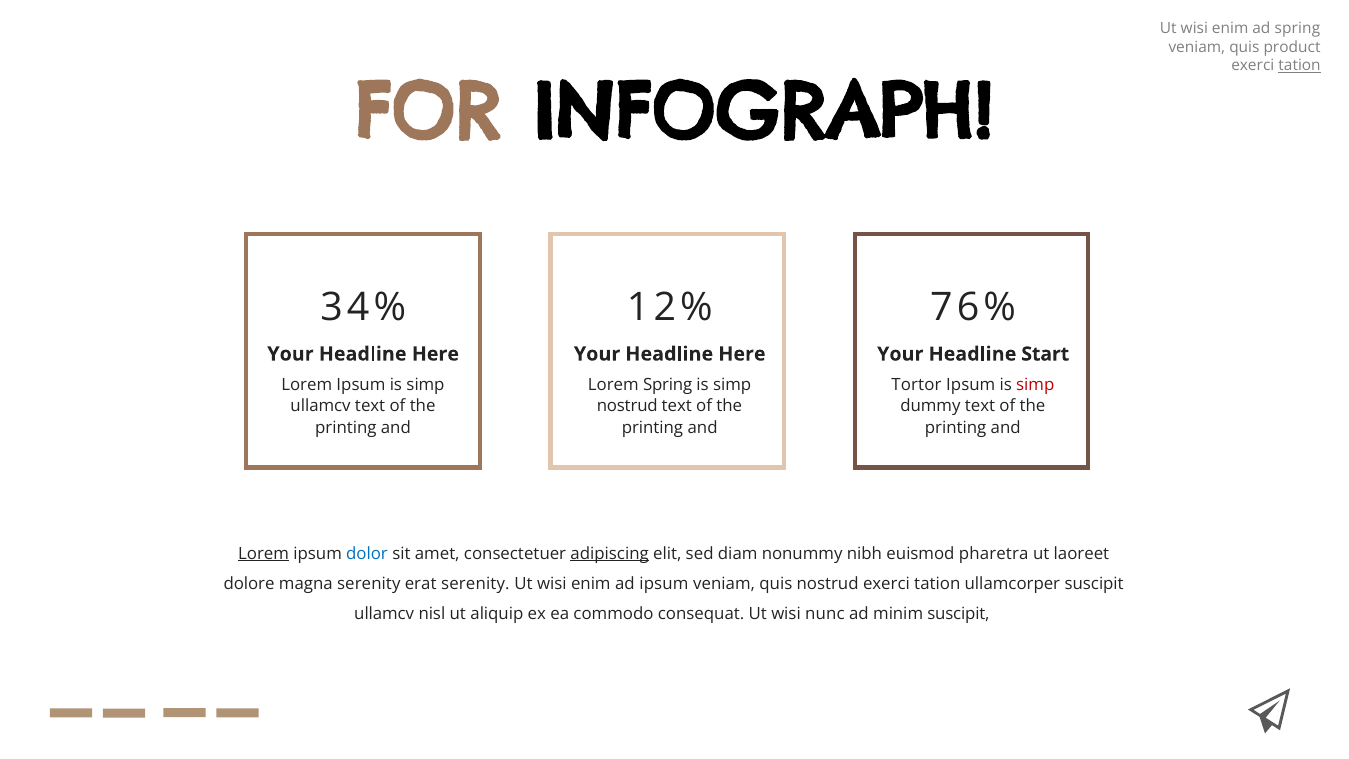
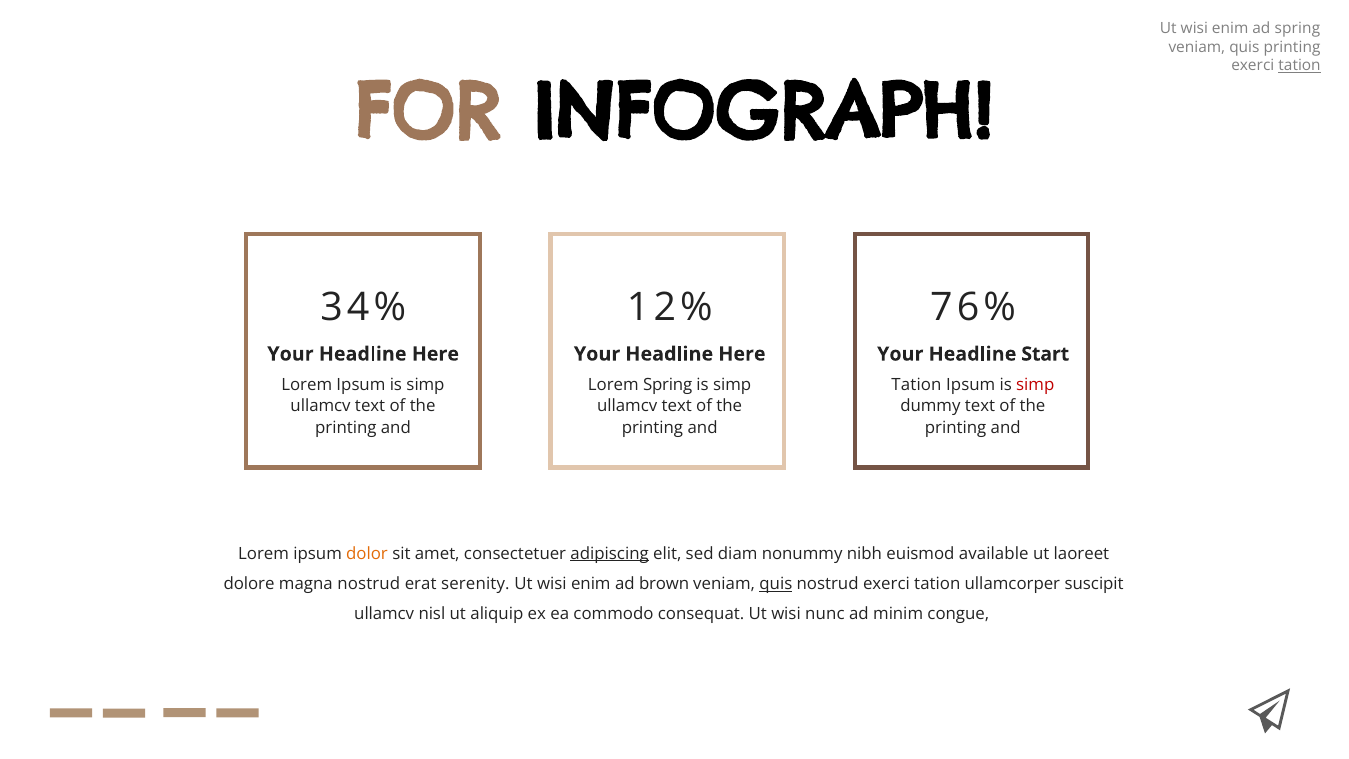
quis product: product -> printing (1292, 47)
Tortor: Tortor -> Tation (916, 384)
nostrud: nostrud -> ullamcv (627, 406)
Lorem underline: present -> none (264, 553)
dolor colour: blue -> orange (367, 553)
pharetra: pharetra -> available (994, 553)
magna serenity: serenity -> nostrud (369, 584)
ad ipsum: ipsum -> brown (664, 584)
quis underline: none -> present (776, 584)
minim suscipit: suscipit -> congue (958, 614)
